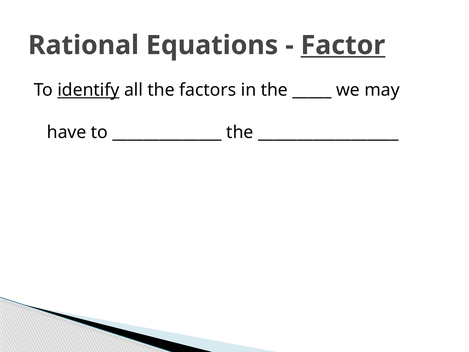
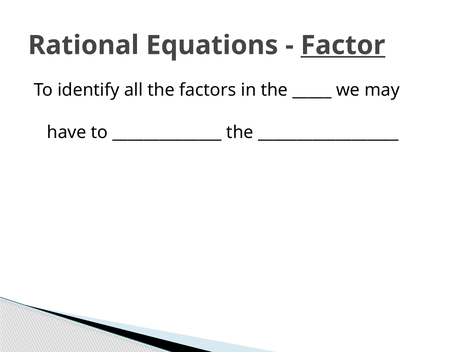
identify underline: present -> none (88, 90)
